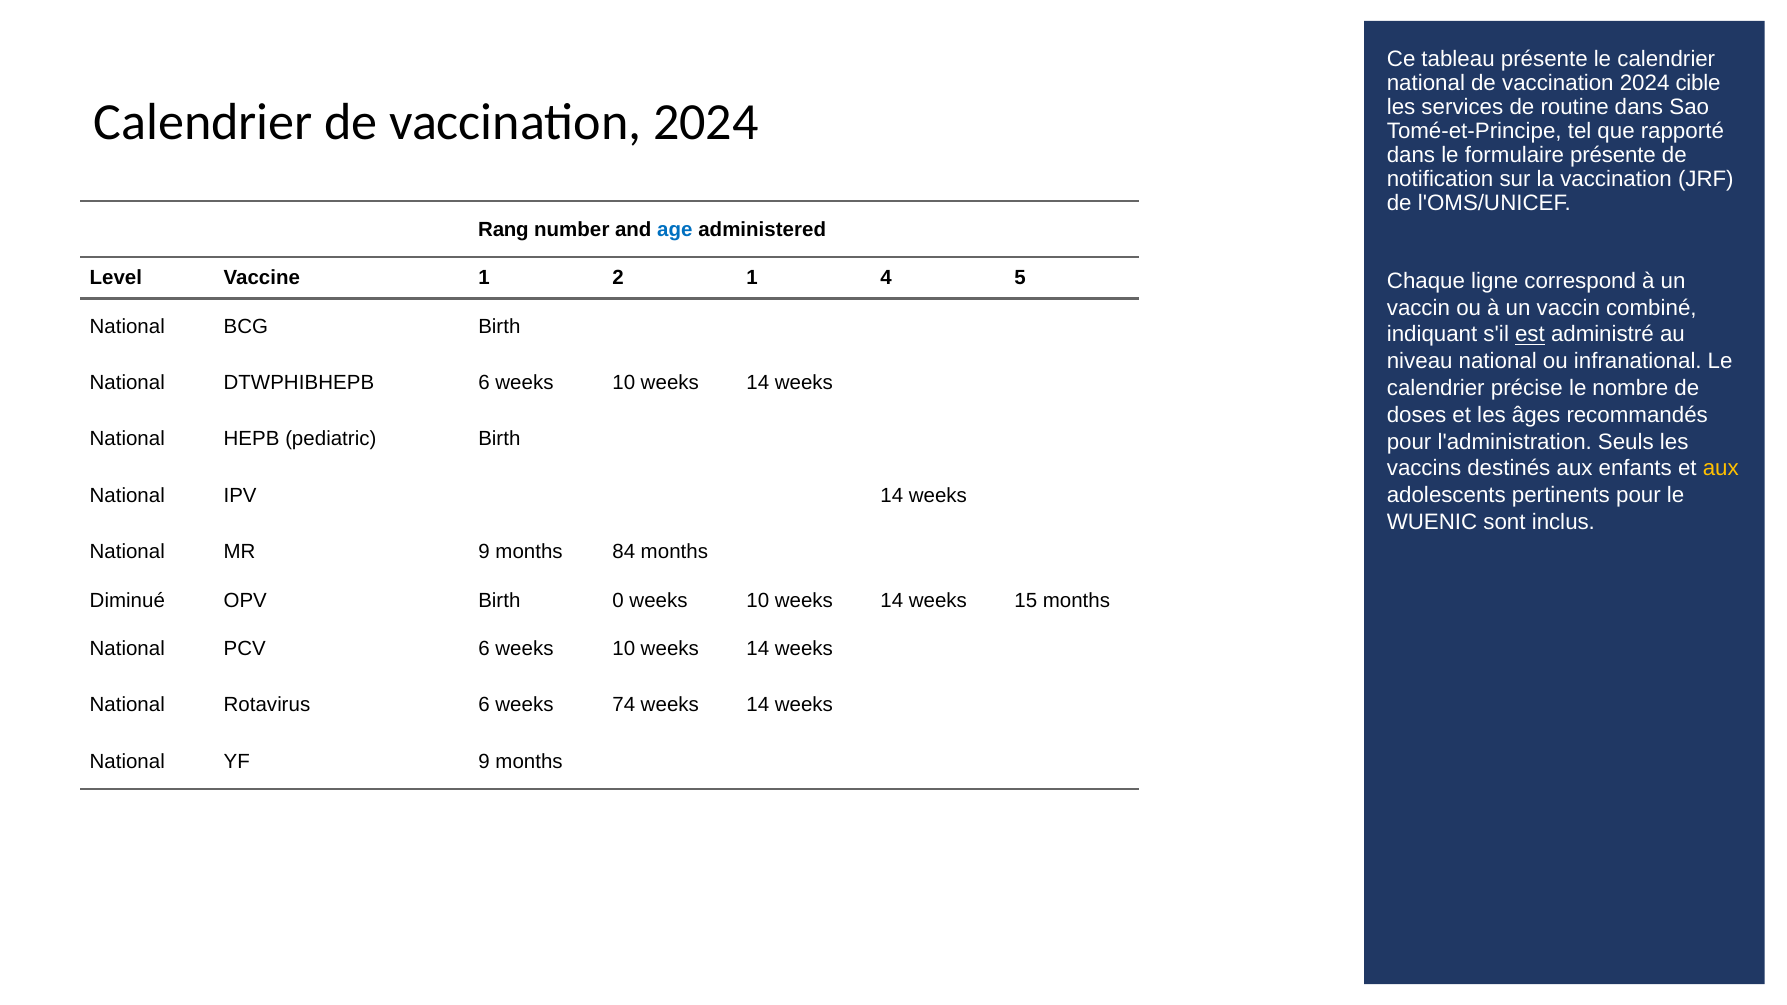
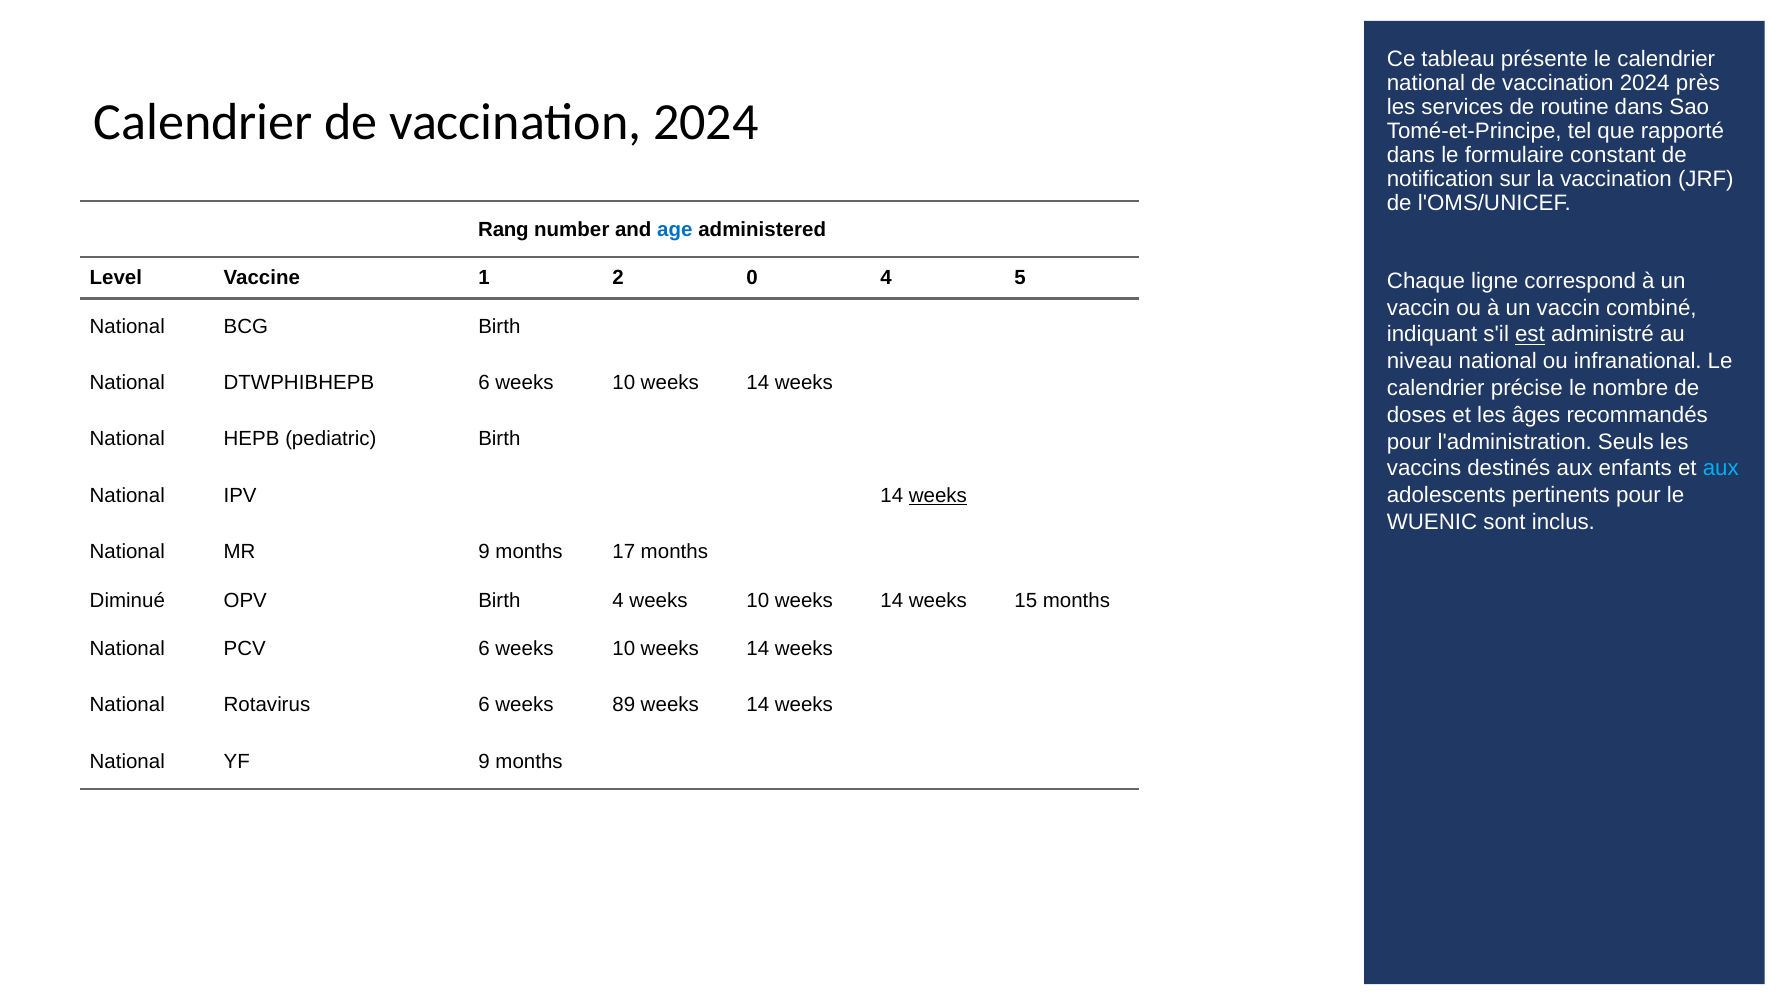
cible: cible -> près (1698, 83)
formulaire présente: présente -> constant (1613, 155)
2 1: 1 -> 0 (752, 278)
aux colour: yellow -> light blue (1721, 469)
weeks underline: none -> present (938, 495)
84: 84 -> 17 (624, 552)
Birth 0: 0 -> 4 (618, 600)
74: 74 -> 89 (624, 705)
